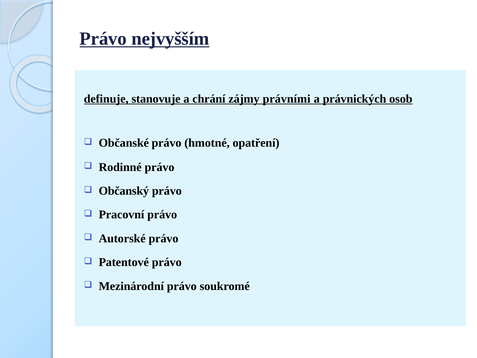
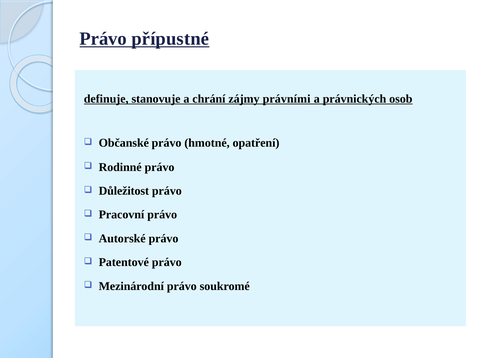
nejvyšším: nejvyšším -> přípustné (170, 39)
Občanský: Občanský -> Důležitost (124, 191)
